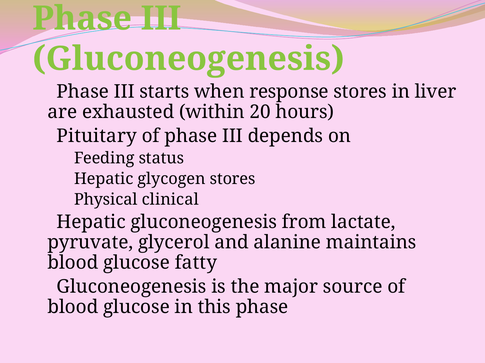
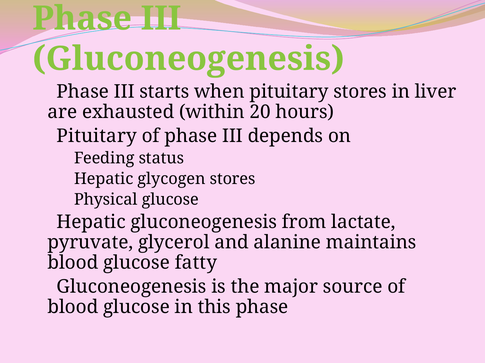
when response: response -> pituitary (289, 92)
clinical: clinical -> glucose (170, 200)
